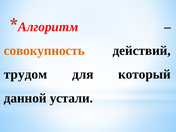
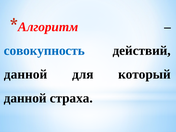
совокупность colour: orange -> blue (44, 51)
трудом: трудом -> данной (26, 74)
устали: устали -> страха (71, 98)
